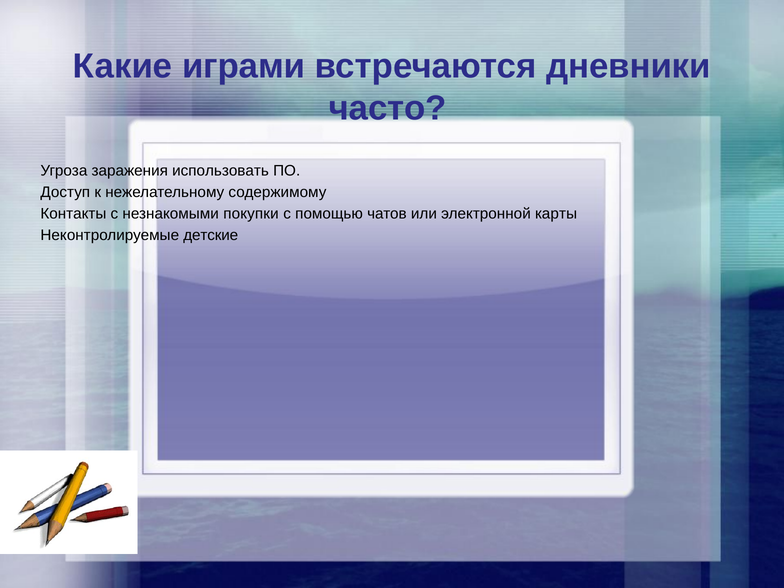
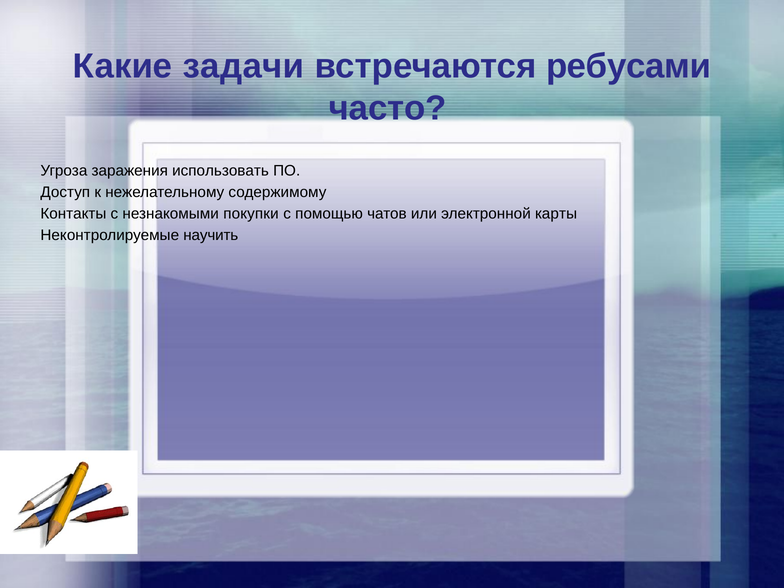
играми: играми -> задачи (243, 66)
дневники: дневники -> ребусами (628, 66)
детские: детские -> научить (211, 235)
